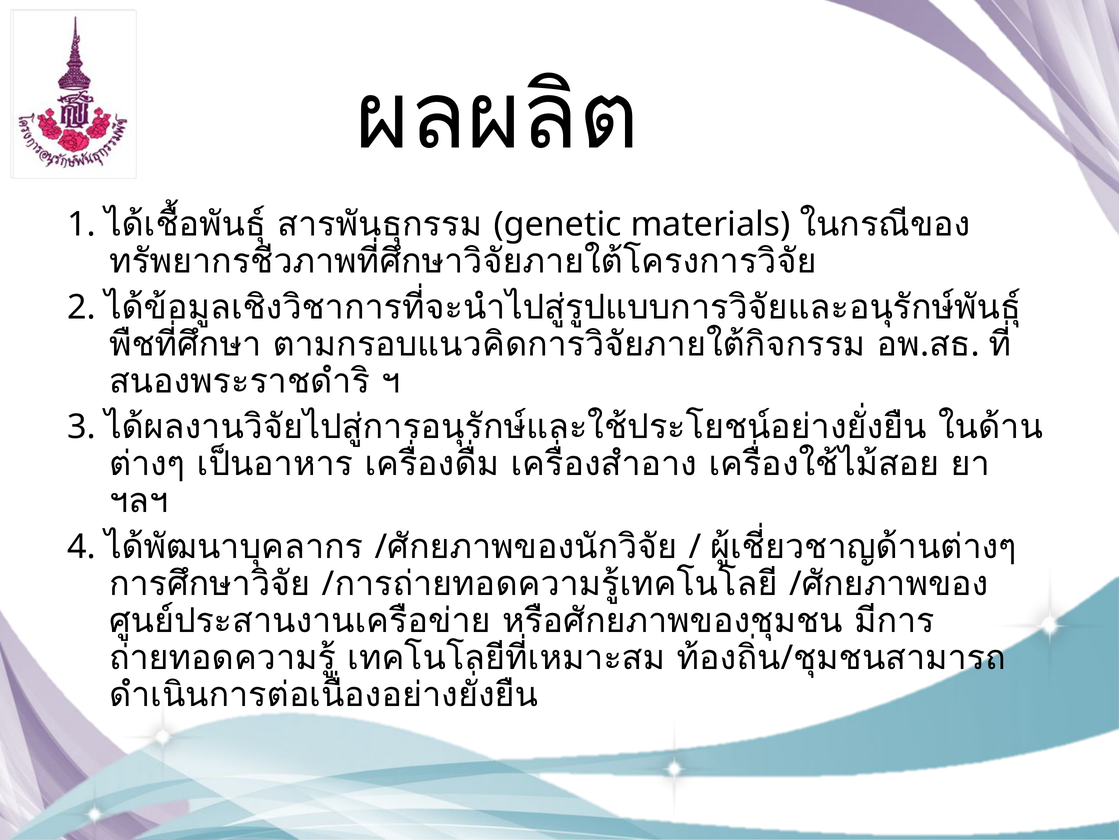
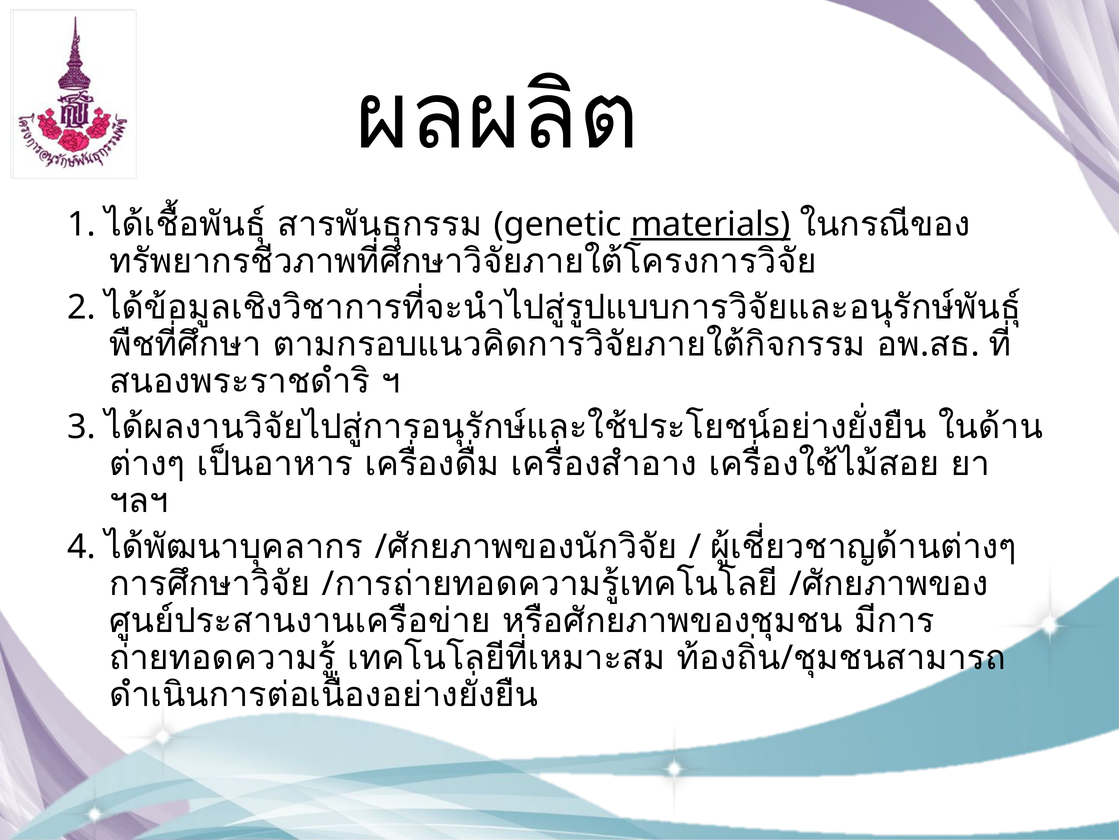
materials underline: none -> present (711, 224)
